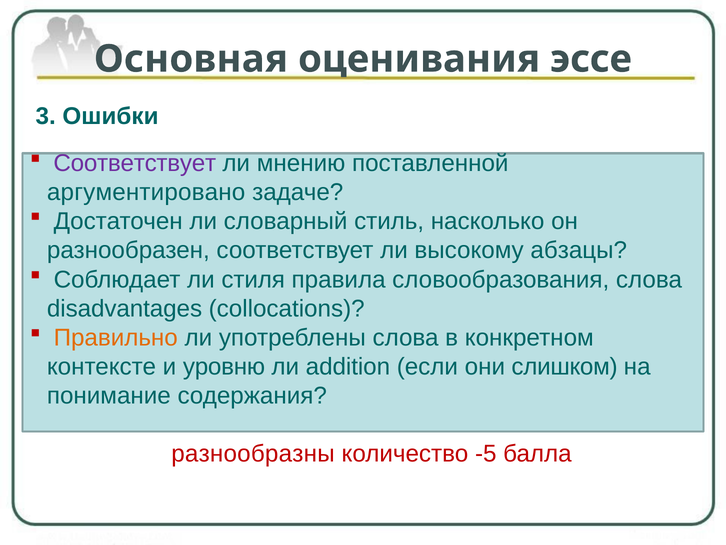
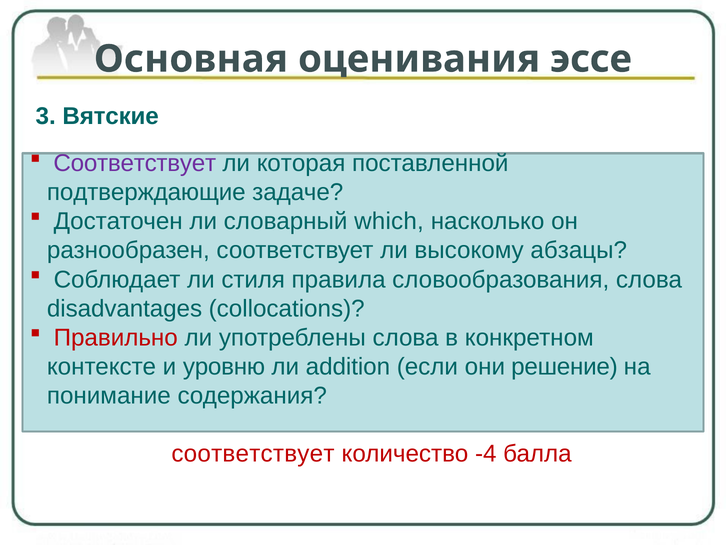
Ошибки: Ошибки -> Вятские (111, 116)
мнению: мнению -> которая (301, 163)
аргументировано: аргументировано -> подтверждающие (146, 192)
стиль: стиль -> which (389, 221)
Правильно colour: orange -> red (116, 337)
слишком: слишком -> решение (564, 366)
разнообразны: разнообразны -> соответствует (253, 453)
-5: -5 -> -4 (486, 453)
